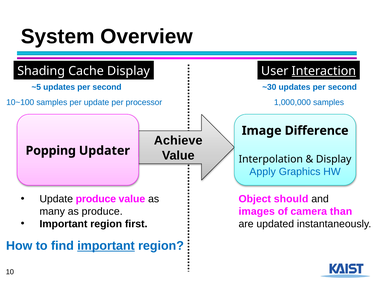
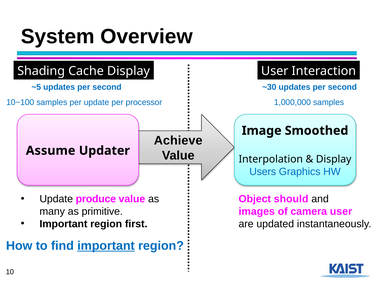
Interaction underline: present -> none (324, 71)
Difference: Difference -> Smoothed (317, 130)
Popping: Popping -> Assume (51, 150)
Apply: Apply -> Users (263, 171)
as produce: produce -> primitive (102, 211)
camera than: than -> user (341, 211)
